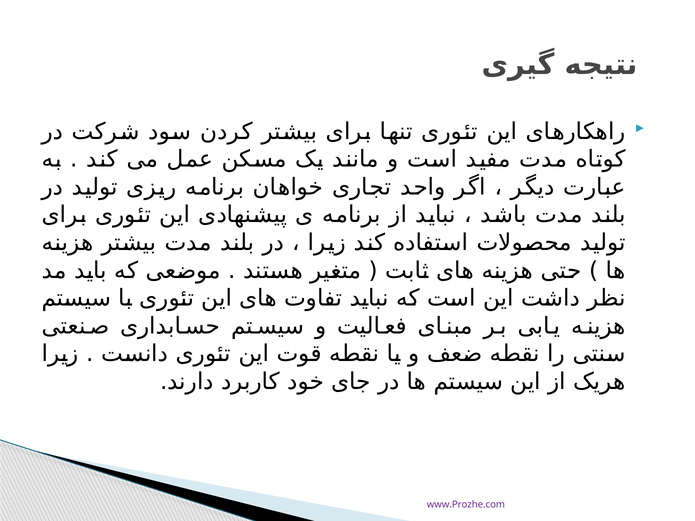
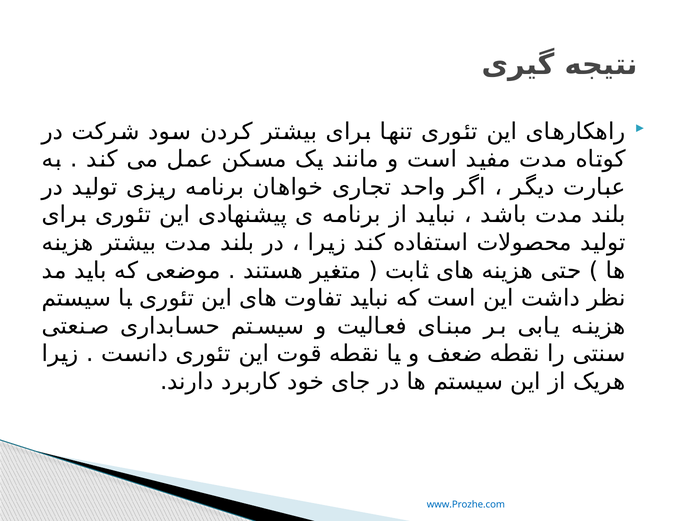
www.Prozhe.com colour: purple -> blue (466, 505)
